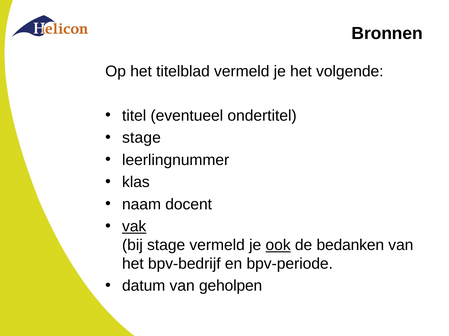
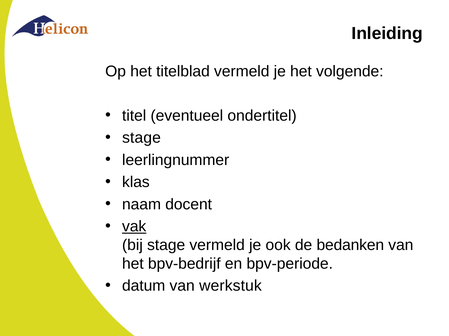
Bronnen: Bronnen -> Inleiding (387, 33)
ook underline: present -> none (278, 246)
geholpen: geholpen -> werkstuk (230, 286)
